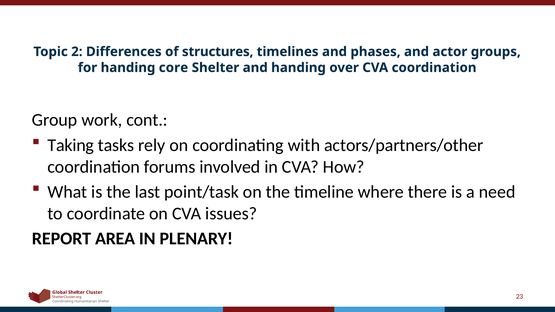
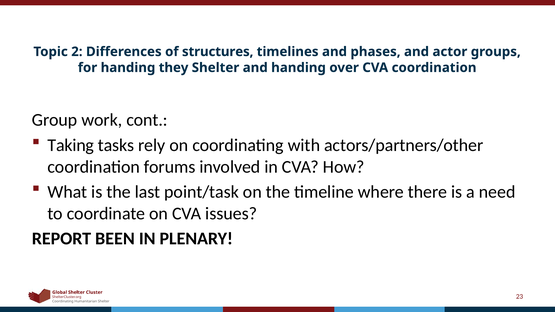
core: core -> they (174, 68)
AREA: AREA -> BEEN (115, 239)
